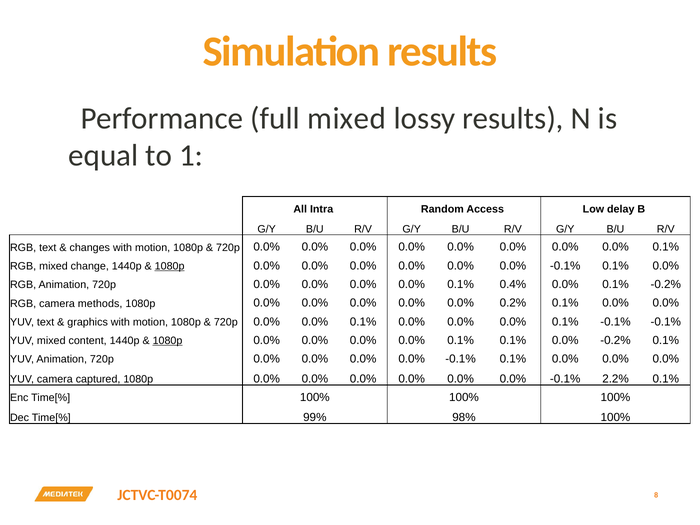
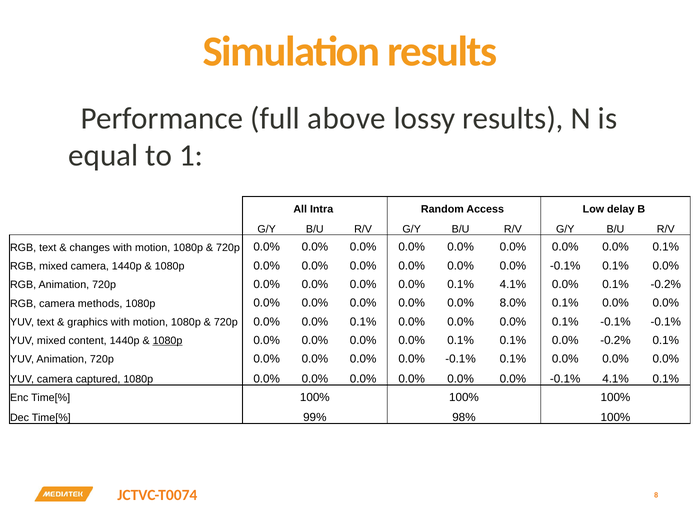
full mixed: mixed -> above (347, 118)
mixed change: change -> camera (90, 266)
1080p underline: present -> none (170, 266)
0.1% 0.4%: 0.4% -> 4.1% (513, 284)
0.2%: 0.2% -> 8.0% (513, 303)
-0.1% 2.2%: 2.2% -> 4.1% (616, 379)
